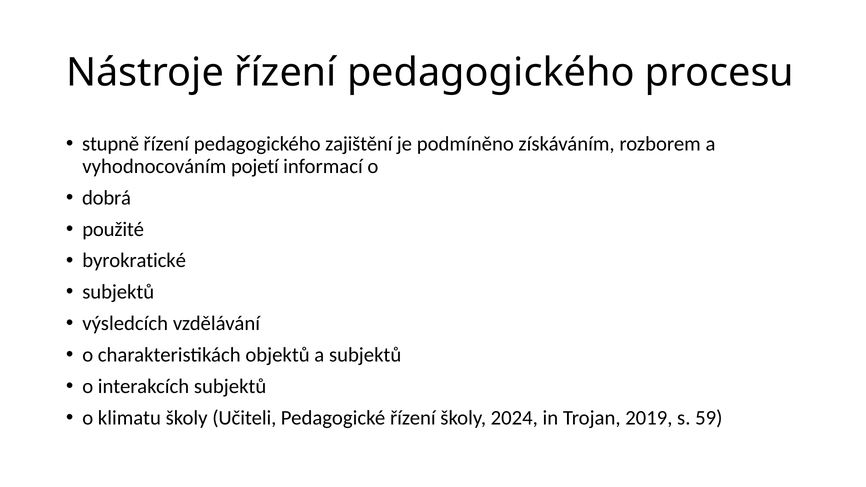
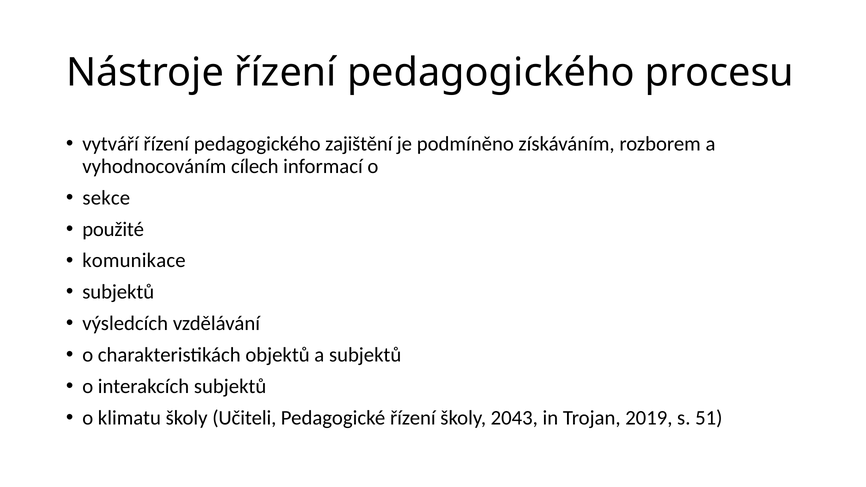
stupně: stupně -> vytváří (111, 144)
pojetí: pojetí -> cílech (255, 166)
dobrá: dobrá -> sekce (106, 198)
byrokratické: byrokratické -> komunikace (134, 261)
2024: 2024 -> 2043 (514, 418)
59: 59 -> 51 (709, 418)
